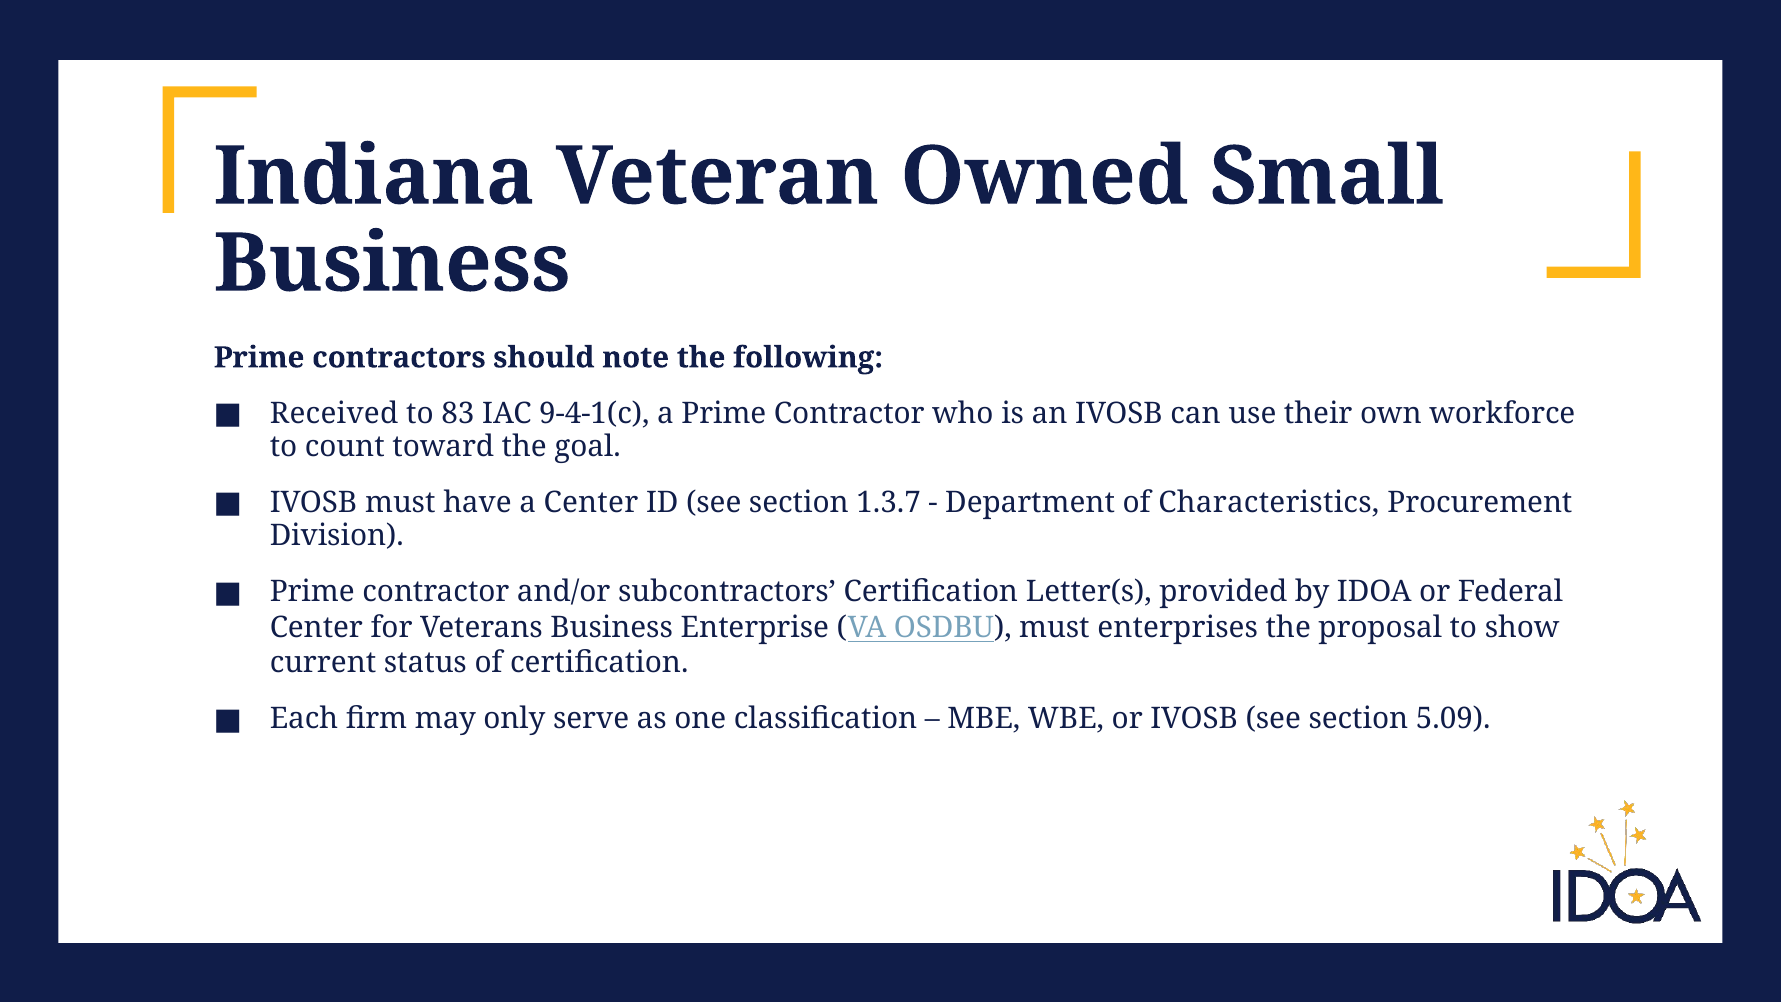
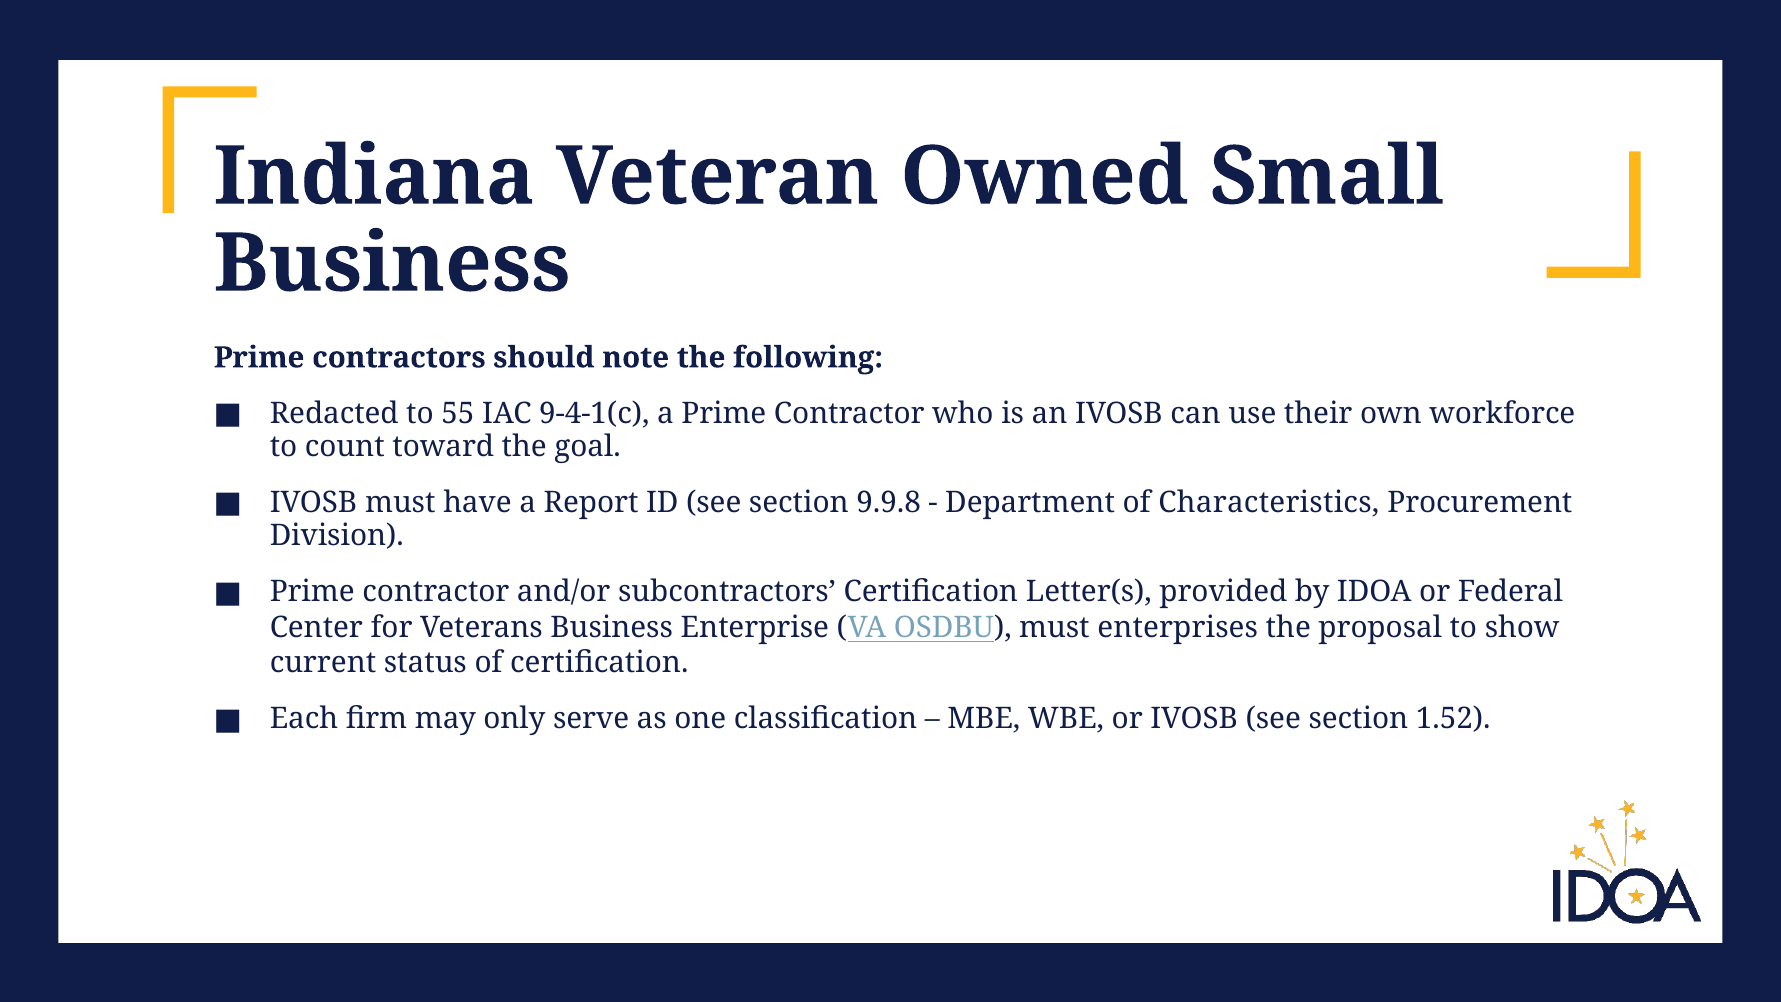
Received: Received -> Redacted (334, 413)
83: 83 -> 55 (458, 413)
a Center: Center -> Report (591, 503)
1.3.7: 1.3.7 -> 9.9.8 (889, 503)
5.09: 5.09 -> 1.52 (1453, 719)
